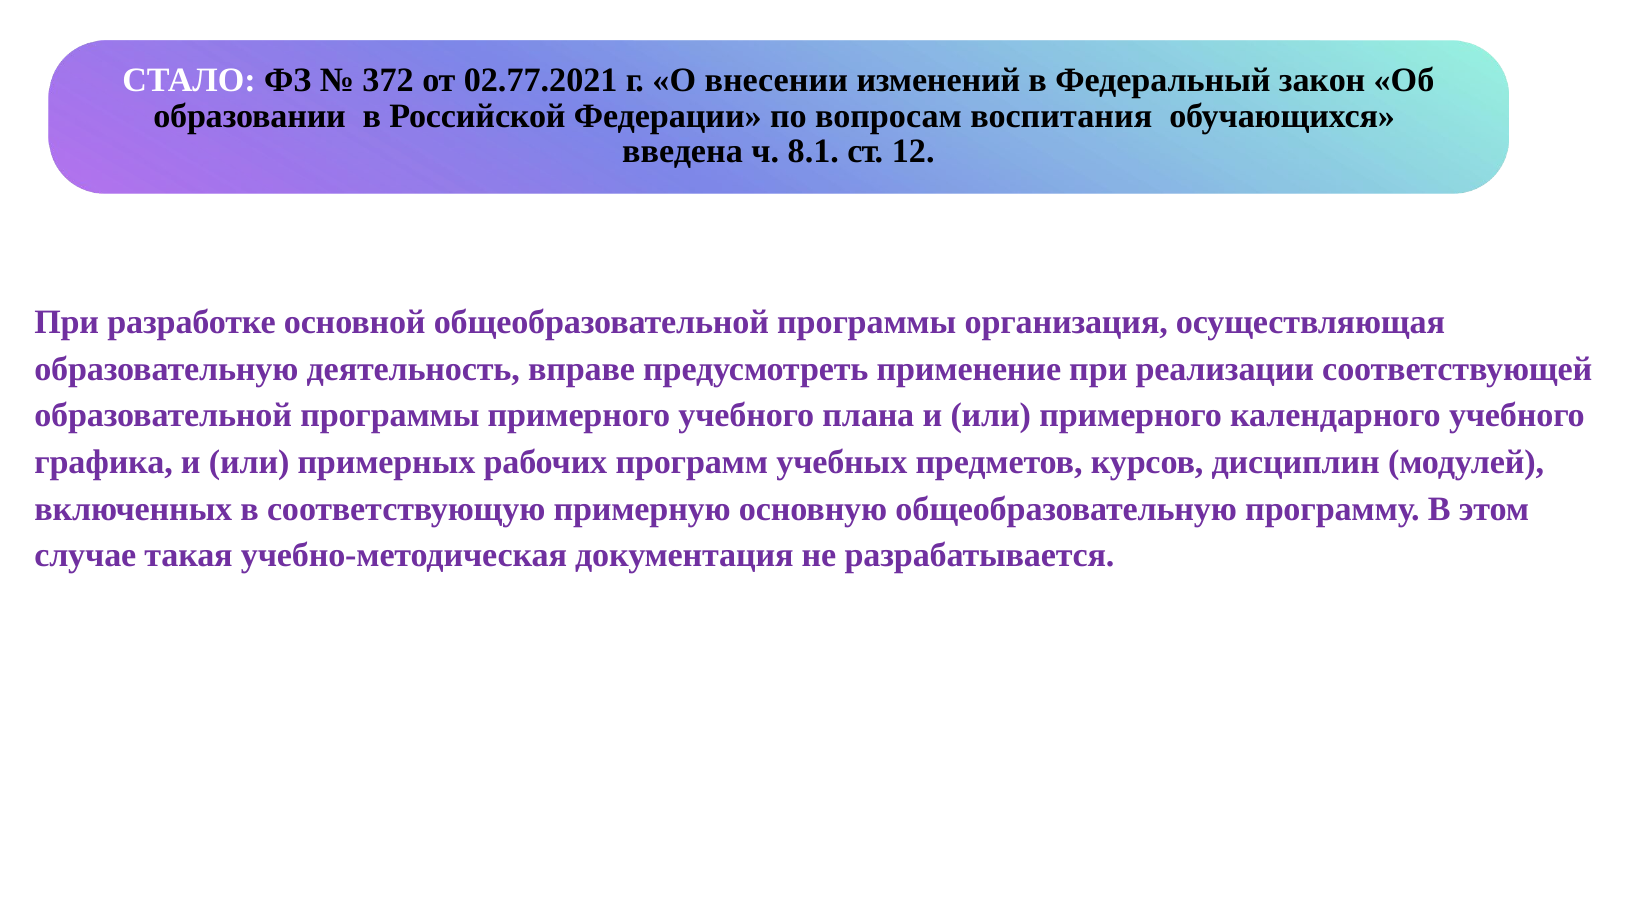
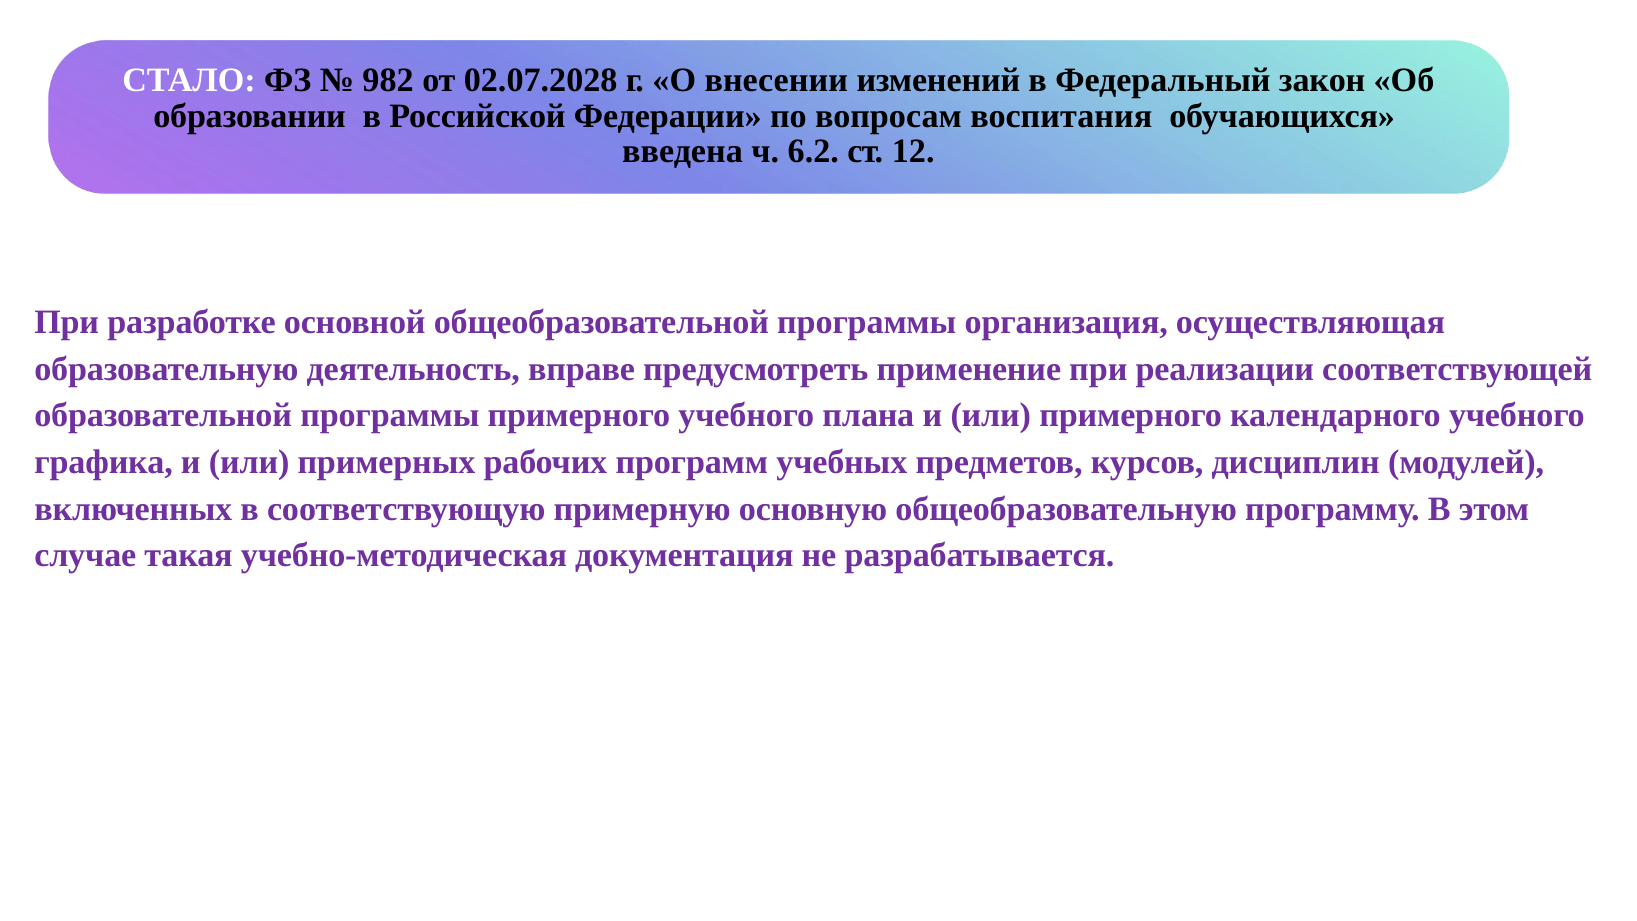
372: 372 -> 982 (388, 81)
02.77.2021: 02.77.2021 -> 02.07.2028 (541, 81)
8.1: 8.1 -> 6.2 (813, 151)
